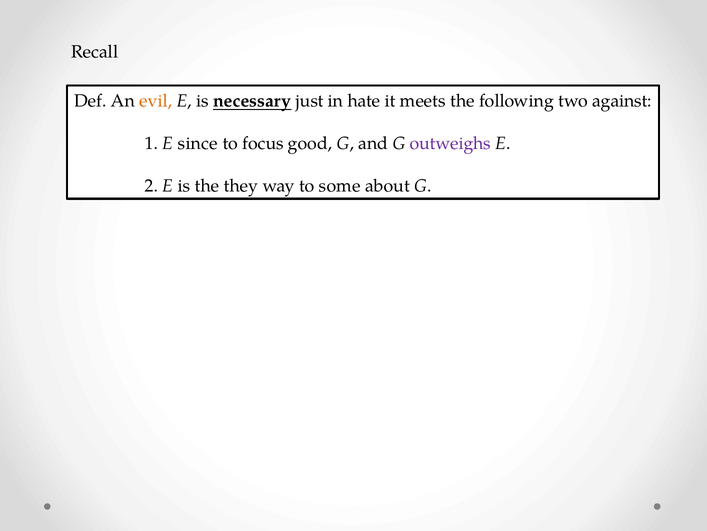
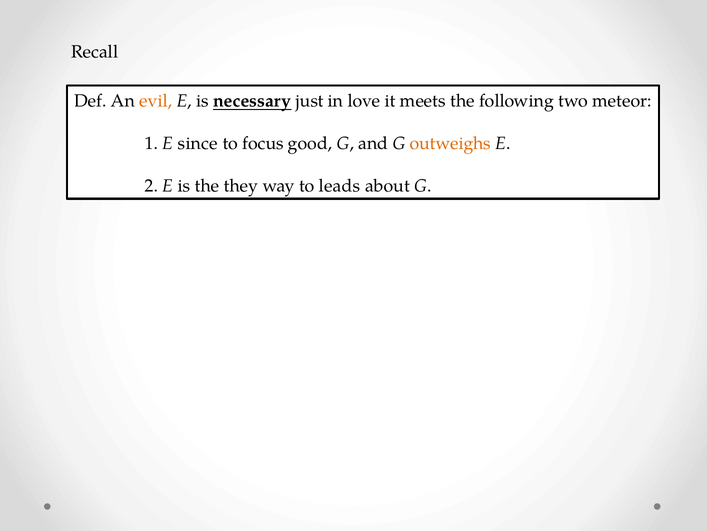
hate: hate -> love (364, 101)
against: against -> meteor (622, 101)
outweighs colour: purple -> orange (450, 143)
some: some -> leads (340, 186)
